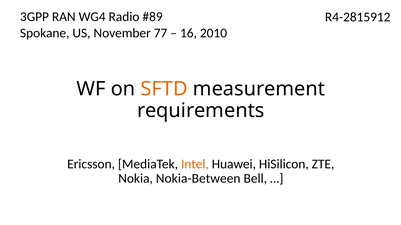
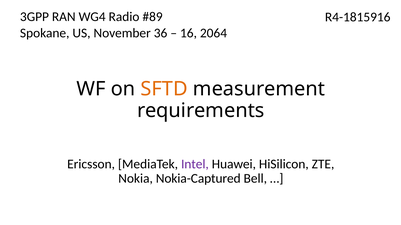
R4-2815912: R4-2815912 -> R4-1815916 (358, 17)
77: 77 -> 36 (161, 33)
2010: 2010 -> 2064 (213, 33)
Intel colour: orange -> purple (195, 165)
Nokia-Between: Nokia-Between -> Nokia-Captured (198, 179)
